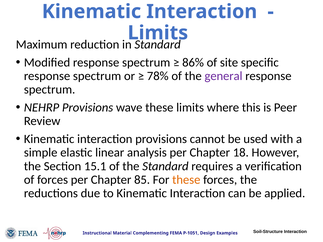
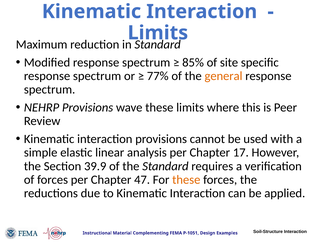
86%: 86% -> 85% (193, 63)
78%: 78% -> 77% (158, 76)
general colour: purple -> orange (223, 76)
18: 18 -> 17 (241, 153)
15.1: 15.1 -> 39.9 (95, 166)
85: 85 -> 47 (142, 180)
